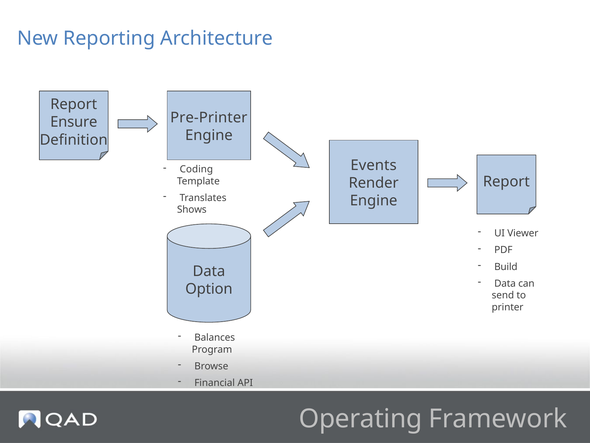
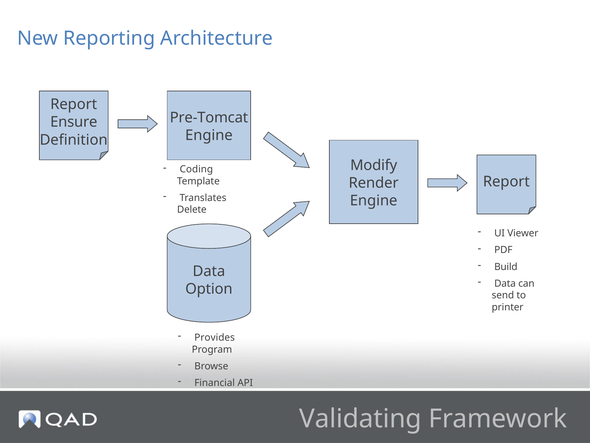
Pre-Printer: Pre-Printer -> Pre-Tomcat (209, 117)
Events: Events -> Modify (374, 165)
Shows: Shows -> Delete (192, 209)
Balances: Balances -> Provides (215, 337)
Operating: Operating -> Validating (360, 418)
